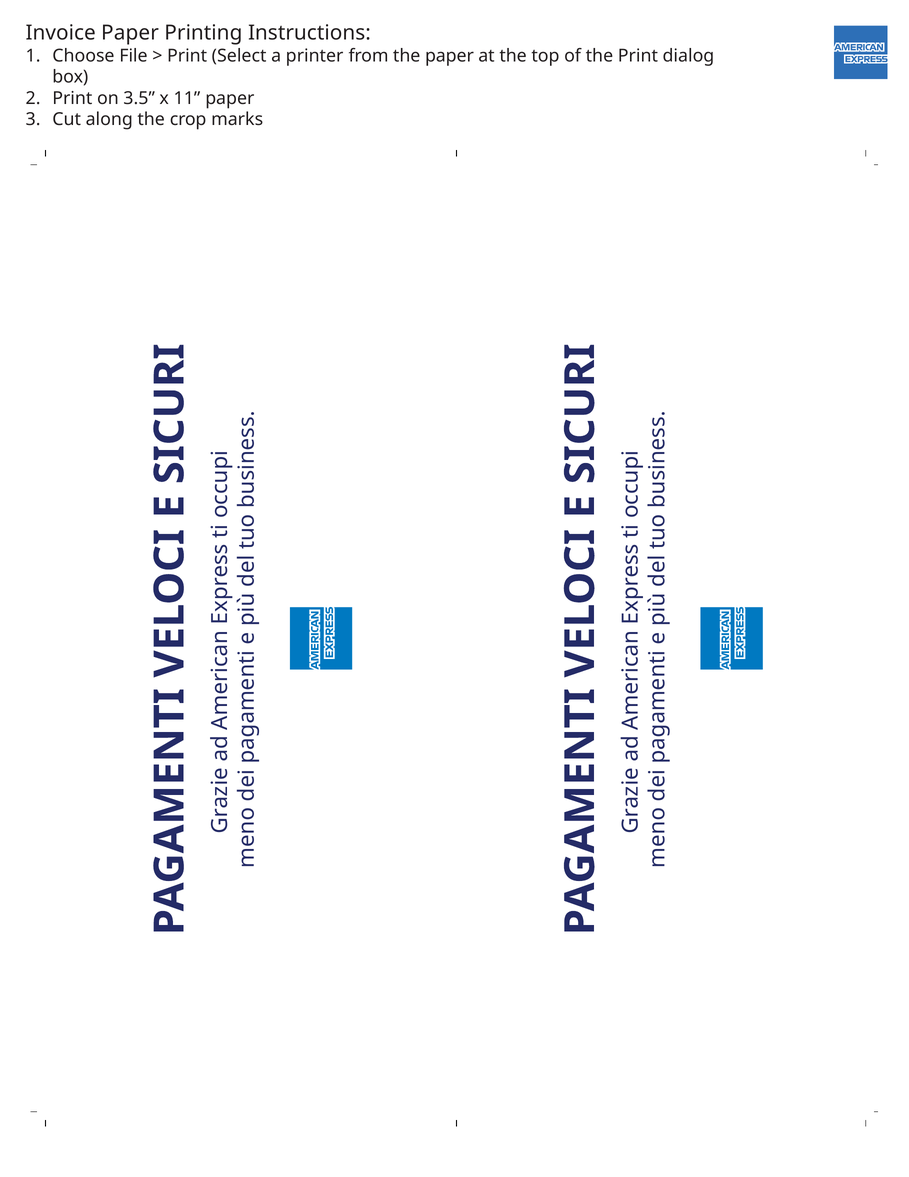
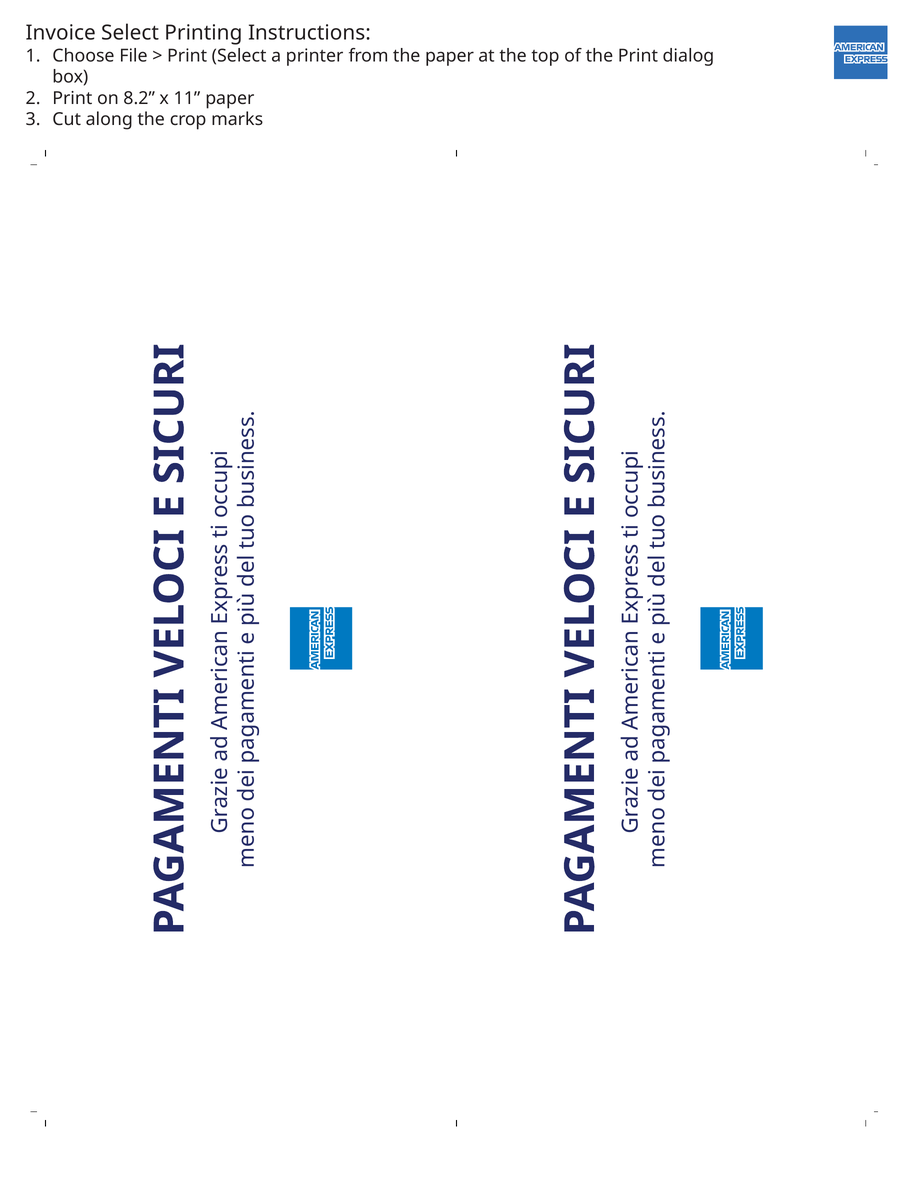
Invoice Paper: Paper -> Select (130, 33)
3.5: 3.5 -> 8.2 (139, 98)
